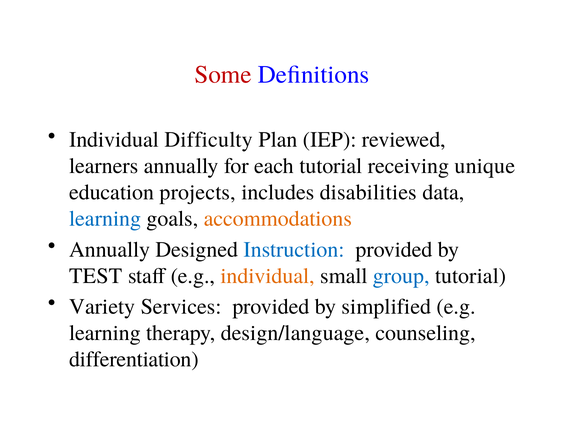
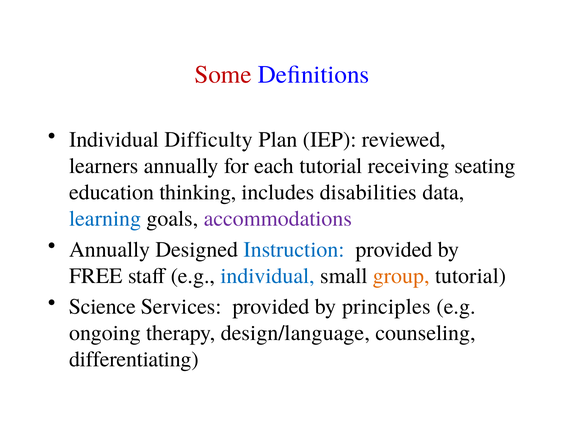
unique: unique -> seating (485, 166)
projects: projects -> thinking (198, 192)
accommodations colour: orange -> purple (278, 219)
TEST: TEST -> FREE (96, 276)
individual colour: orange -> blue (268, 276)
group colour: blue -> orange (401, 276)
Variety: Variety -> Science (102, 307)
simplified: simplified -> principles (386, 307)
learning: learning -> ongoing (105, 333)
differentiation: differentiation -> differentiating (134, 359)
